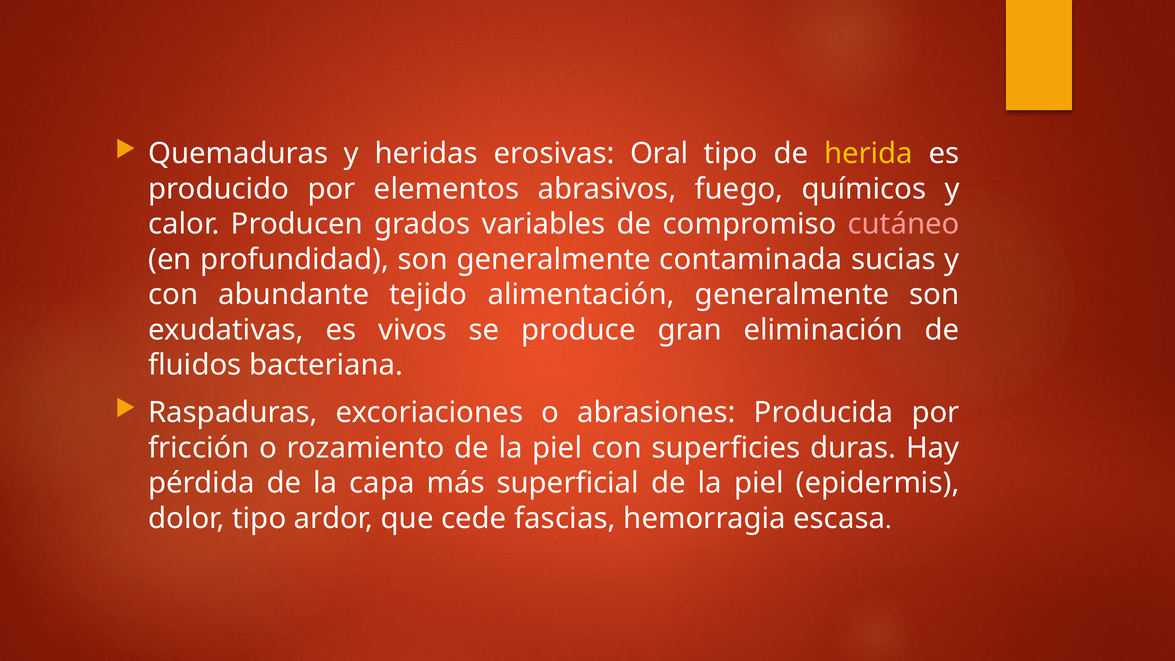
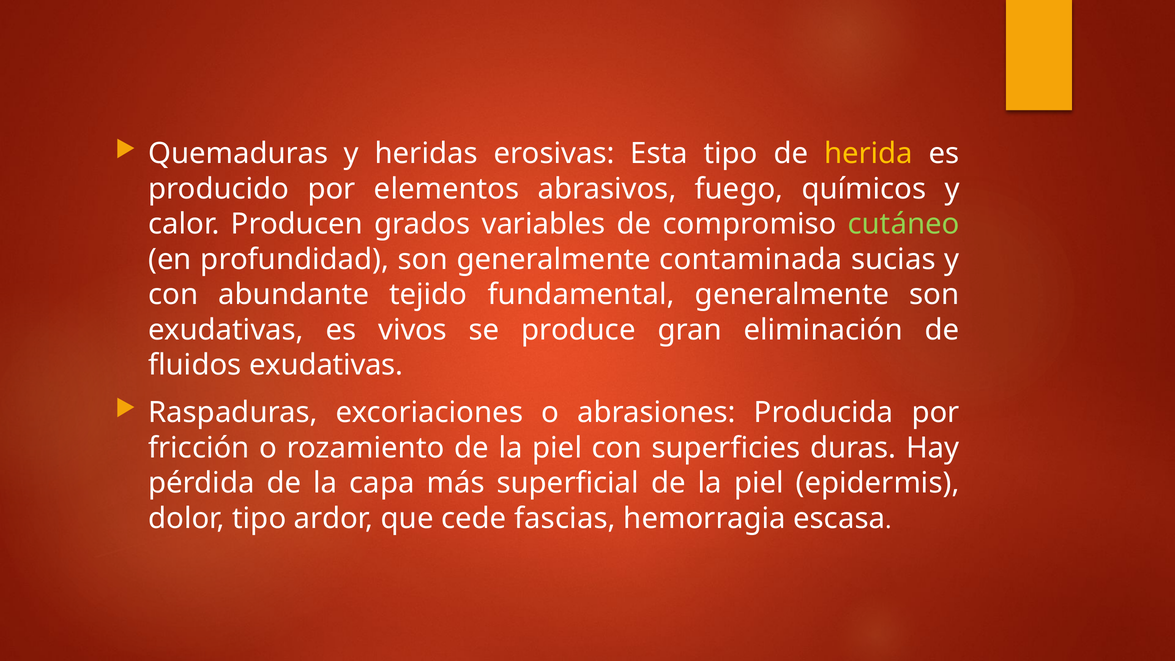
Oral: Oral -> Esta (659, 154)
cutáneo colour: pink -> light green (904, 224)
alimentación: alimentación -> fundamental (581, 295)
fluidos bacteriana: bacteriana -> exudativas (326, 365)
